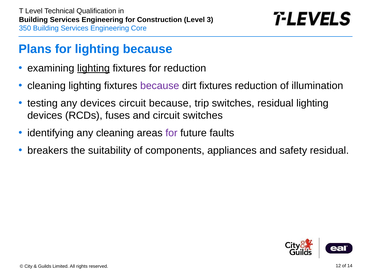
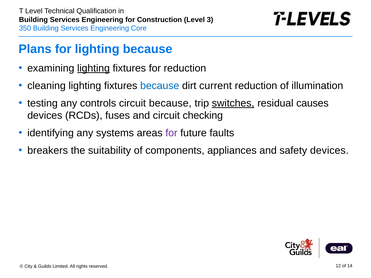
because colour: purple -> blue (160, 86)
dirt fixtures: fixtures -> current (216, 86)
any devices: devices -> controls (98, 103)
switches underline: none -> present (233, 103)
residual lighting: lighting -> causes (312, 103)
circuit switches: switches -> checking (203, 116)
any cleaning: cleaning -> systems (115, 133)
safety residual: residual -> devices (329, 151)
